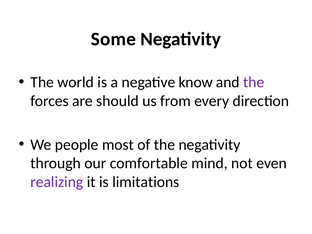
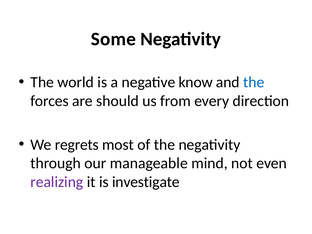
the colour: purple -> blue (254, 82)
people: people -> regrets (77, 145)
comfortable: comfortable -> manageable (149, 163)
limitations: limitations -> investigate (146, 182)
